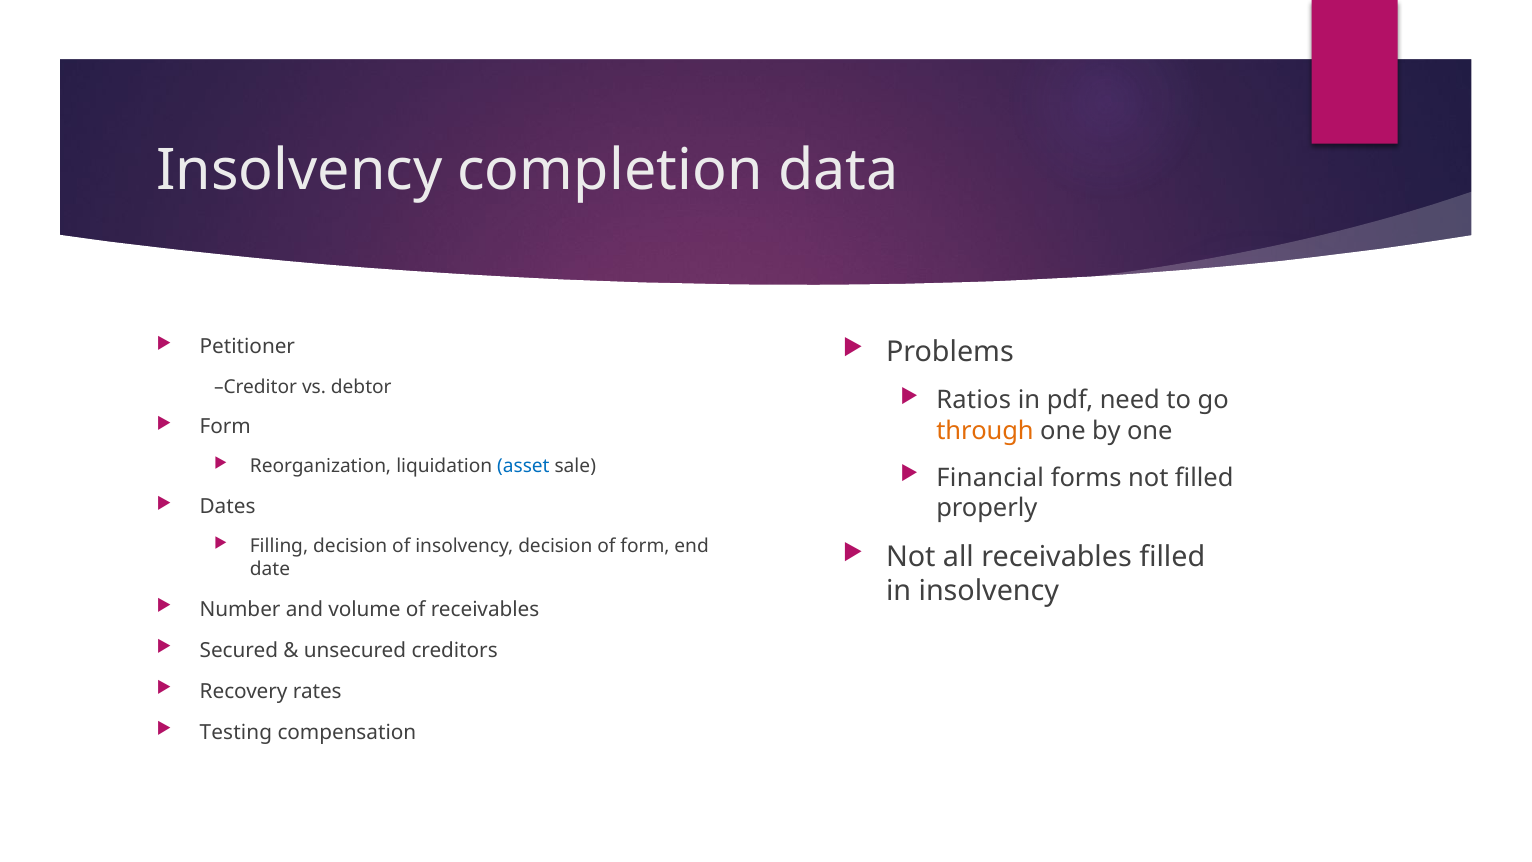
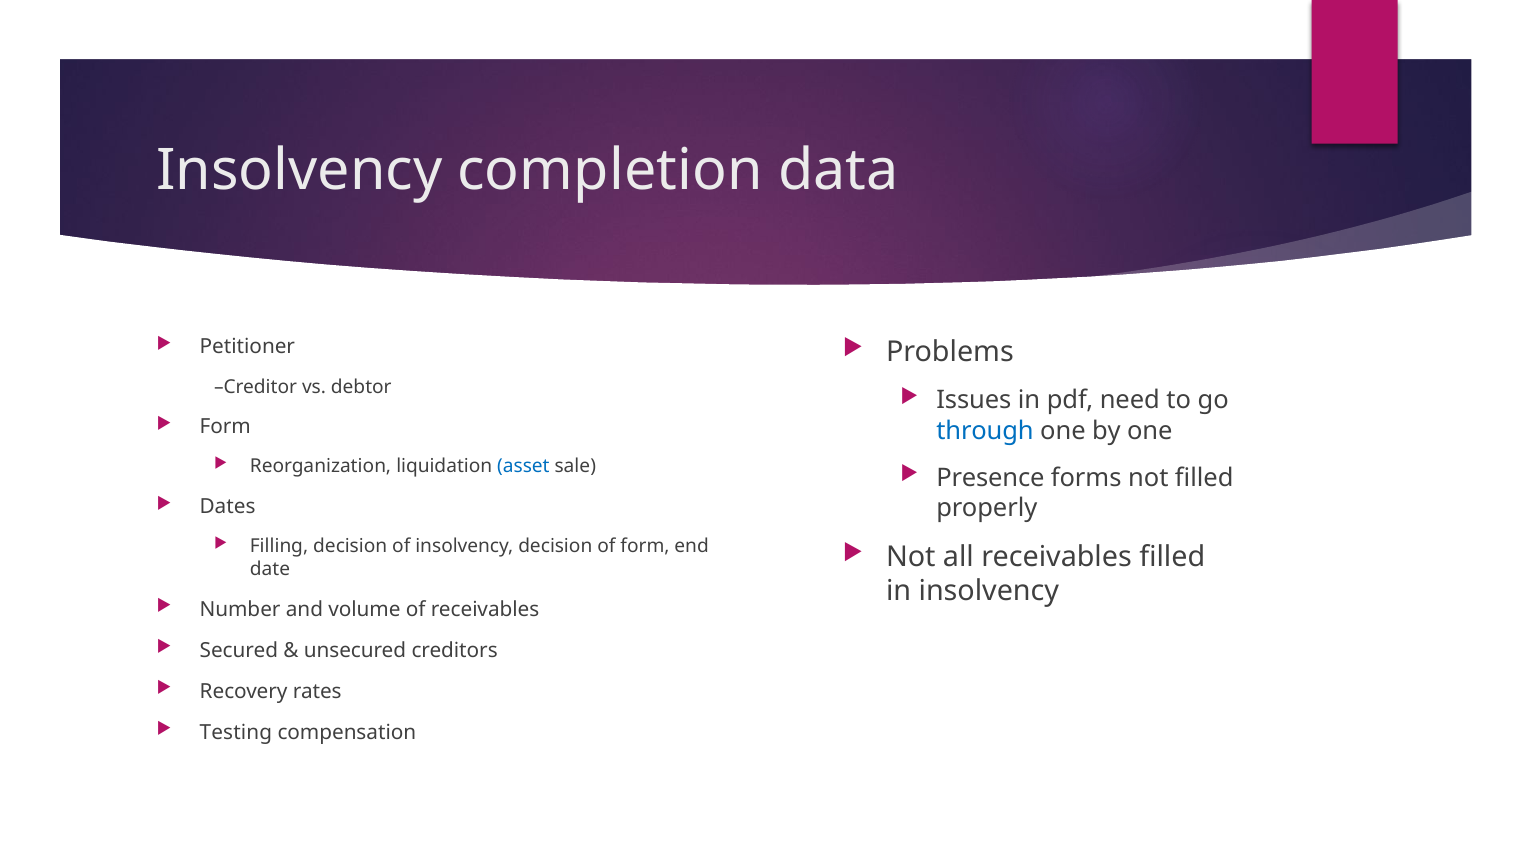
Ratios: Ratios -> Issues (974, 400)
through colour: orange -> blue (985, 431)
Financial: Financial -> Presence (990, 478)
